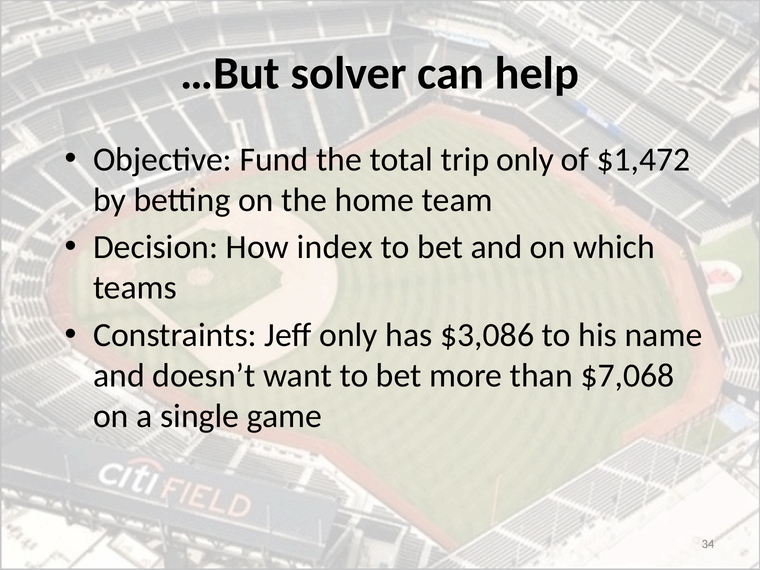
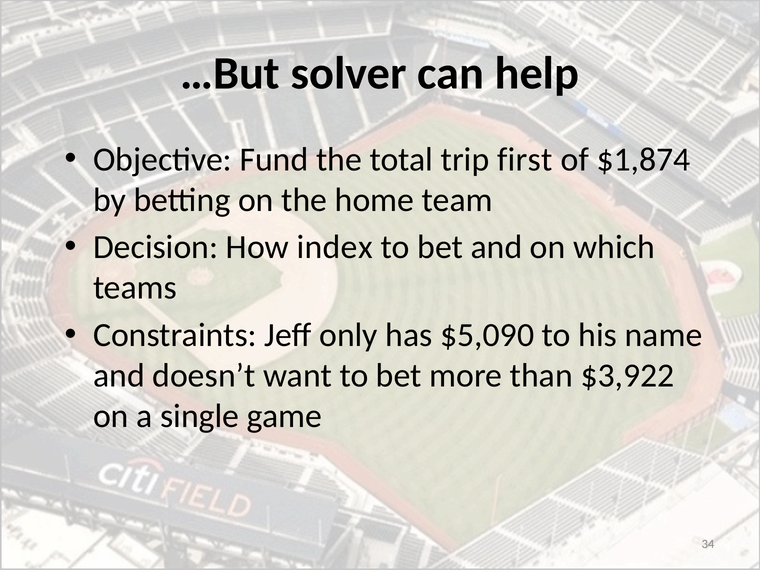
trip only: only -> first (525, 159)
$1,472: $1,472 -> $1,874 (643, 159)
$3,086: $3,086 -> $5,090 (487, 335)
$7,068: $7,068 -> $3,922 (627, 376)
